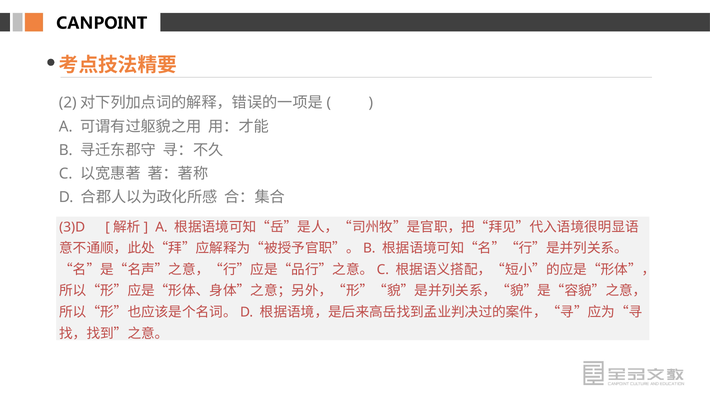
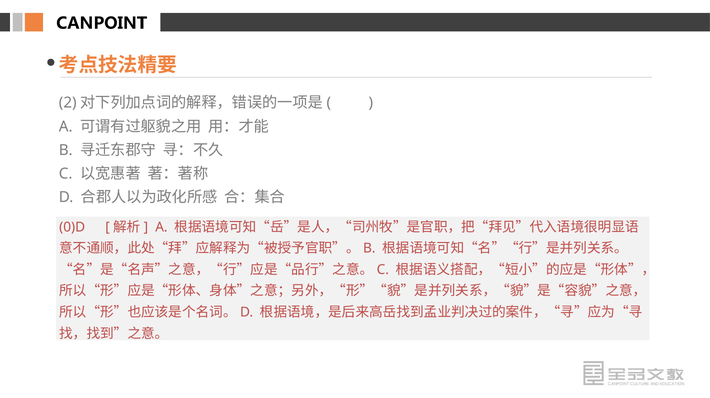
3)D: 3)D -> 0)D (72, 227)
